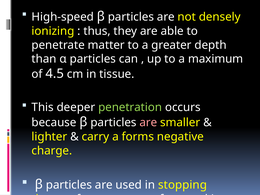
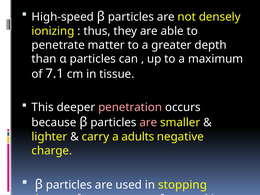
4.5: 4.5 -> 7.1 (55, 74)
penetration colour: light green -> pink (130, 107)
forms: forms -> adults (138, 137)
